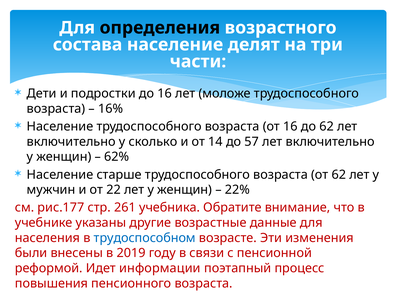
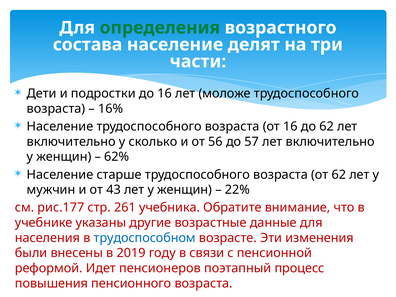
определения colour: black -> green (160, 28)
14: 14 -> 56 (215, 142)
22: 22 -> 43 (114, 190)
информации: информации -> пенсионеров (160, 268)
